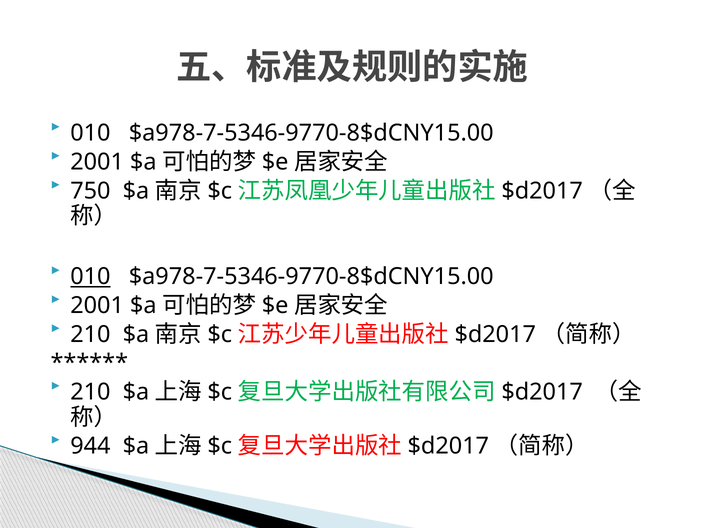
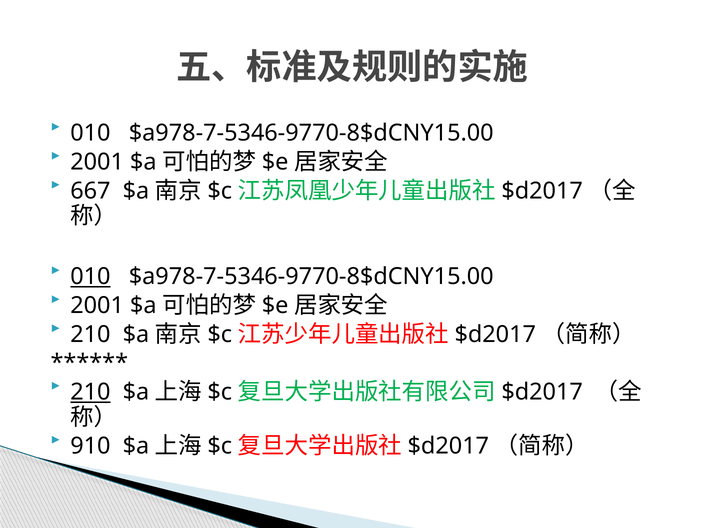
750: 750 -> 667 (90, 191)
210 underline: none -> present (90, 392)
944: 944 -> 910 (90, 446)
